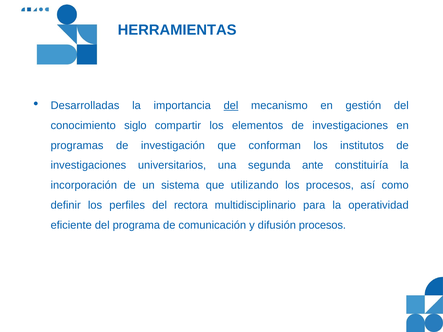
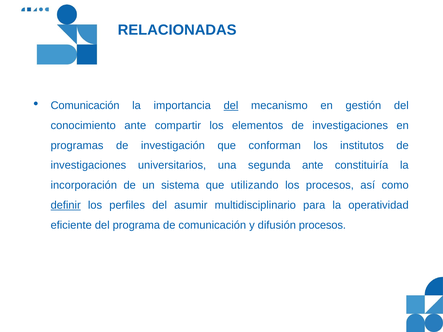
HERRAMIENTAS: HERRAMIENTAS -> RELACIONADAS (177, 30)
Desarrolladas: Desarrolladas -> Comunicación (85, 106)
conocimiento siglo: siglo -> ante (135, 126)
definir underline: none -> present (66, 205)
rectora: rectora -> asumir (191, 205)
